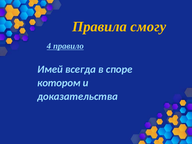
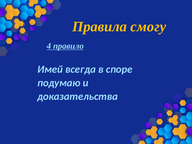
котором: котором -> подумаю (59, 83)
